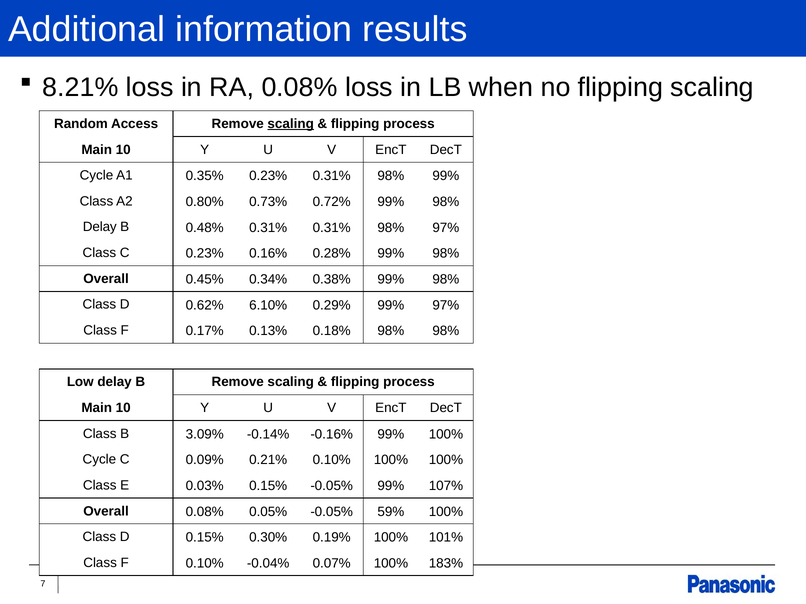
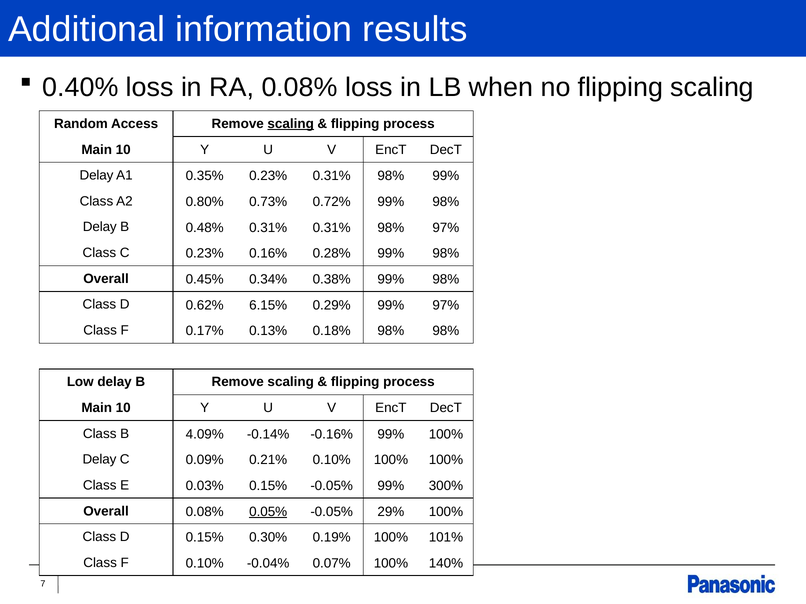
8.21%: 8.21% -> 0.40% (80, 87)
Cycle: Cycle -> Delay (96, 176)
6.10%: 6.10% -> 6.15% (268, 305)
3.09%: 3.09% -> 4.09% (205, 435)
Cycle: Cycle -> Delay (99, 460)
107%: 107% -> 300% (446, 486)
0.05% underline: none -> present (268, 512)
59%: 59% -> 29% (391, 512)
183%: 183% -> 140% (446, 564)
